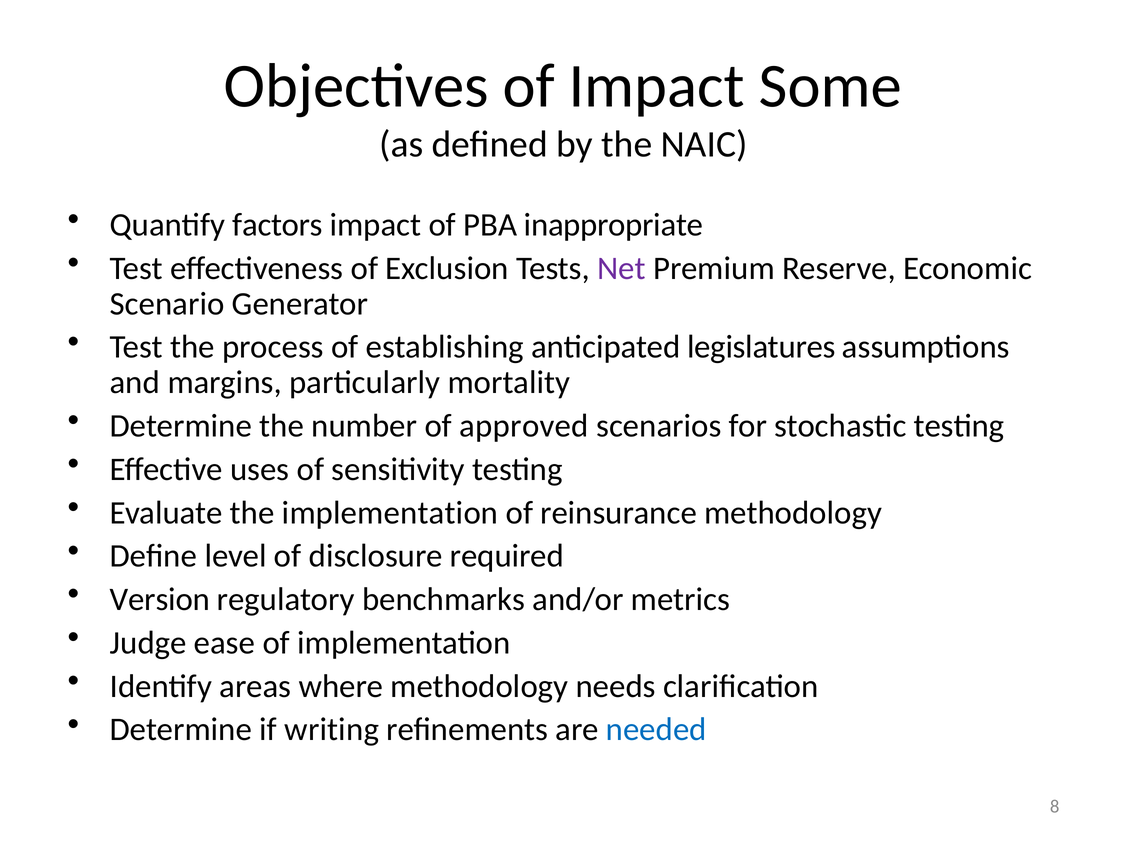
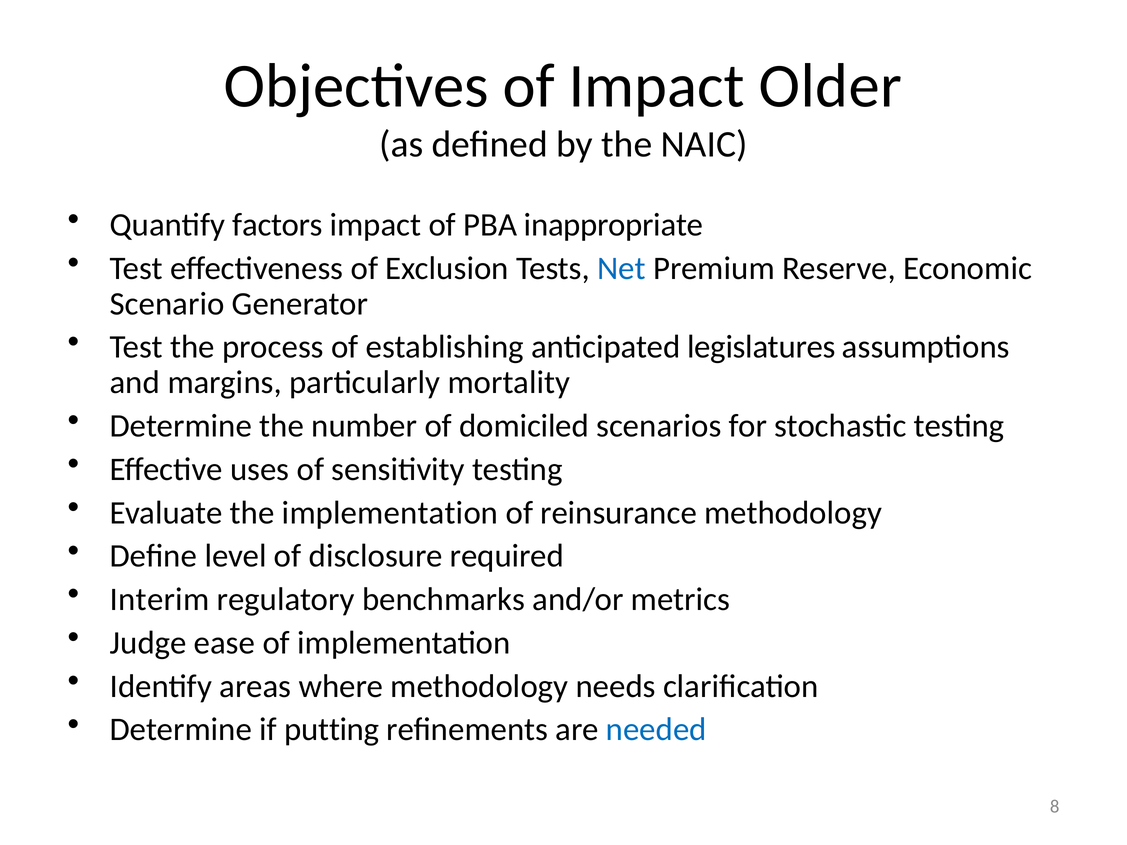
Some: Some -> Older (830, 86)
Net colour: purple -> blue (621, 268)
approved: approved -> domiciled (524, 426)
Version: Version -> Interim (160, 600)
writing: writing -> putting (332, 730)
